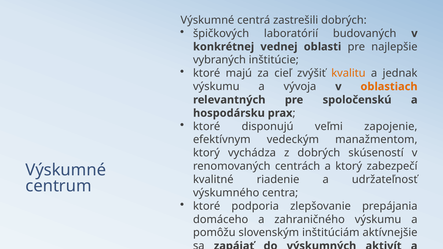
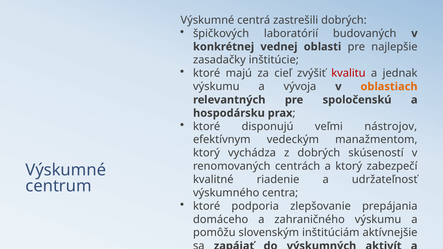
vybraných: vybraných -> zasadačky (219, 60)
kvalitu colour: orange -> red (348, 73)
zapojenie: zapojenie -> nástrojov (391, 127)
